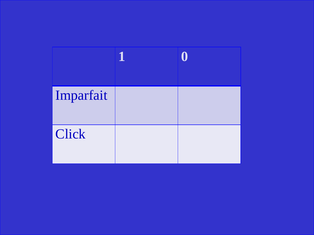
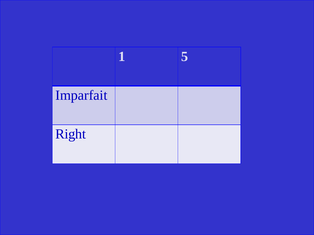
0: 0 -> 5 (185, 57)
Click: Click -> Right (71, 134)
